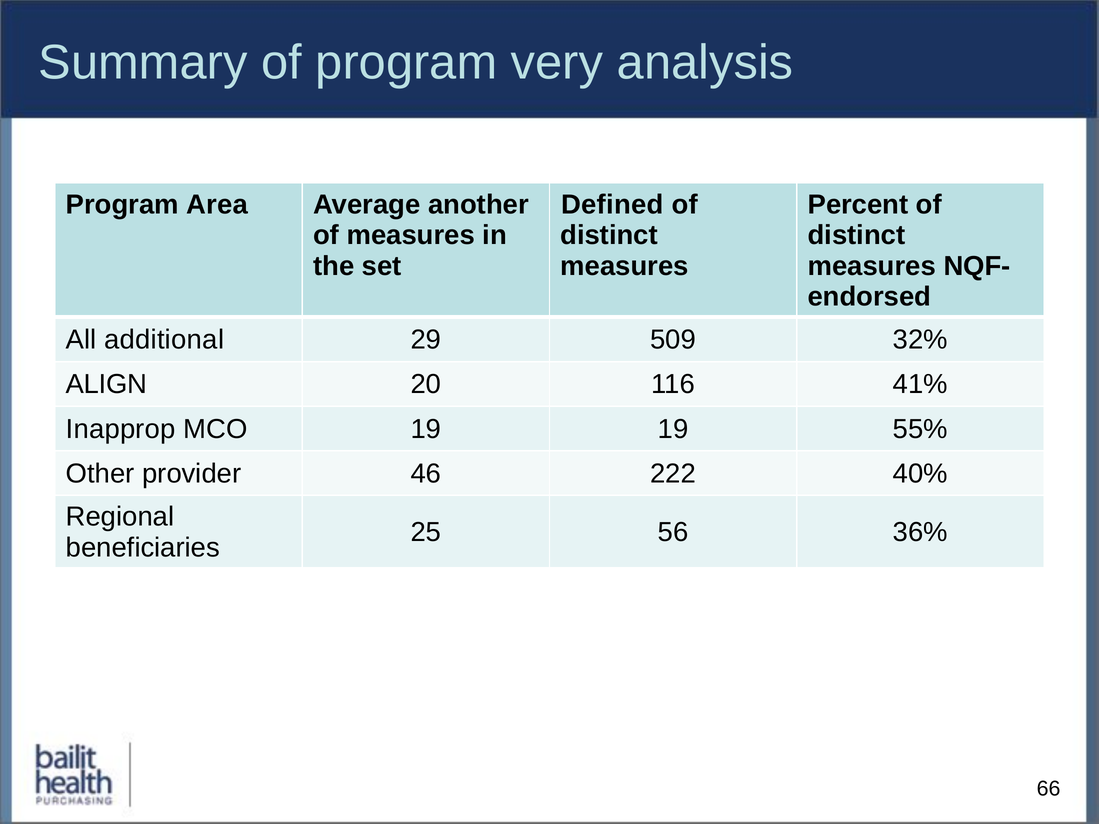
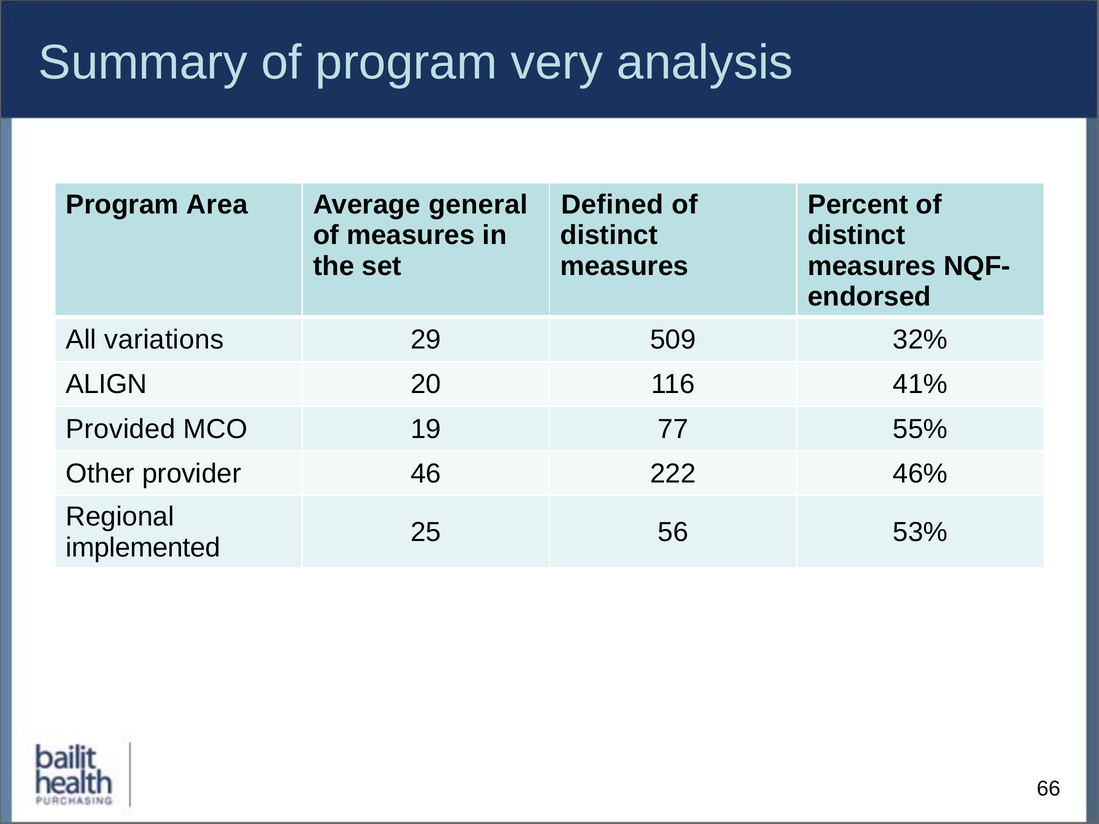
another: another -> general (478, 205)
additional: additional -> variations (164, 340)
Inapprop: Inapprop -> Provided (121, 429)
19 19: 19 -> 77 (673, 429)
40%: 40% -> 46% (920, 474)
36%: 36% -> 53% (920, 532)
beneficiaries: beneficiaries -> implemented (143, 548)
